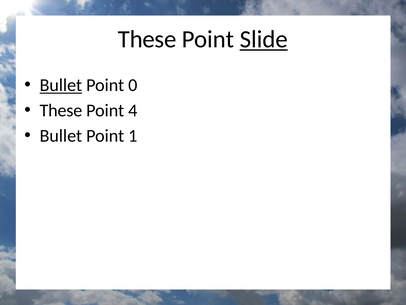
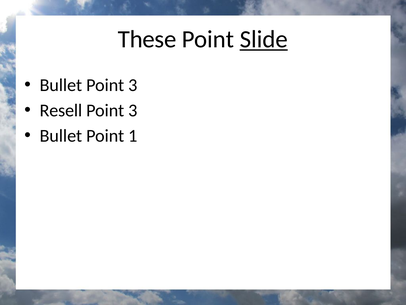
Bullet underline: present -> none (61, 85)
0: 0 -> 3 (133, 85)
These: These -> Resell (61, 110)
4: 4 -> 3 (133, 110)
